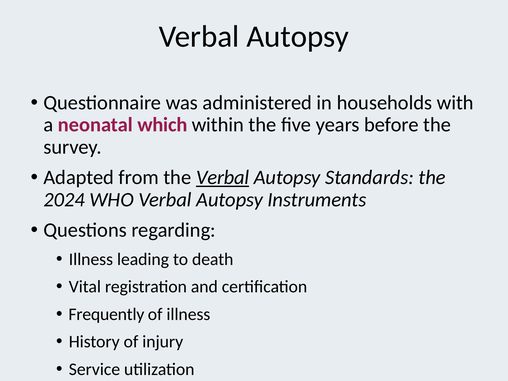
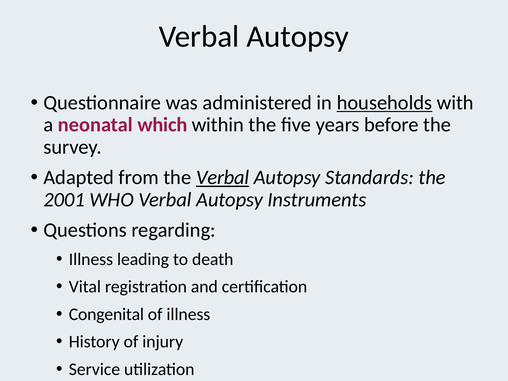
households underline: none -> present (384, 103)
2024: 2024 -> 2001 (64, 200)
Frequently: Frequently -> Congenital (106, 314)
